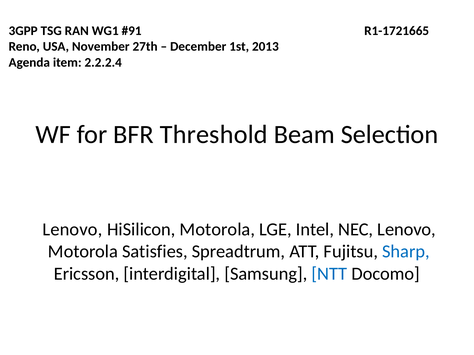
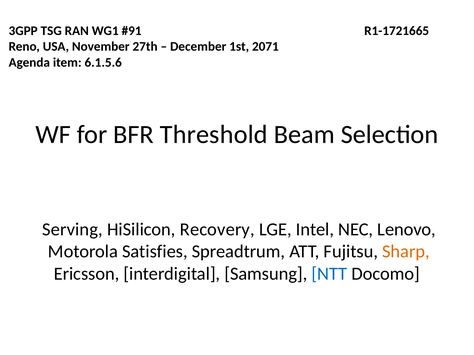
2013: 2013 -> 2071 (265, 47)
2.2.2.4: 2.2.2.4 -> 6.1.5.6 (103, 63)
Lenovo: Lenovo -> Serving (72, 230)
HiSilicon Motorola: Motorola -> Recovery (217, 230)
Sharp colour: blue -> orange (406, 252)
